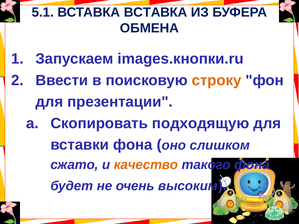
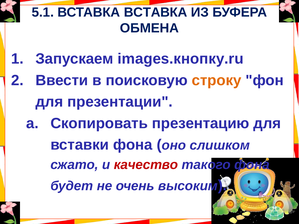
images.кнопки.ru: images.кнопки.ru -> images.кнопку.ru (181, 59)
подходящую: подходящую -> презентацию (201, 123)
качество colour: orange -> red (146, 165)
